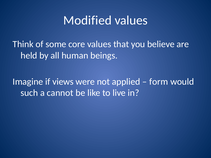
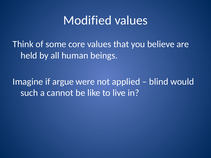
views: views -> argue (63, 82)
form: form -> blind (159, 82)
